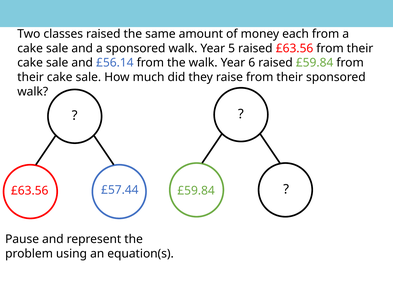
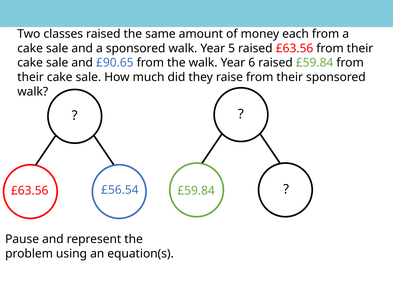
£56.14: £56.14 -> £90.65 (115, 63)
£57.44: £57.44 -> £56.54 (120, 190)
